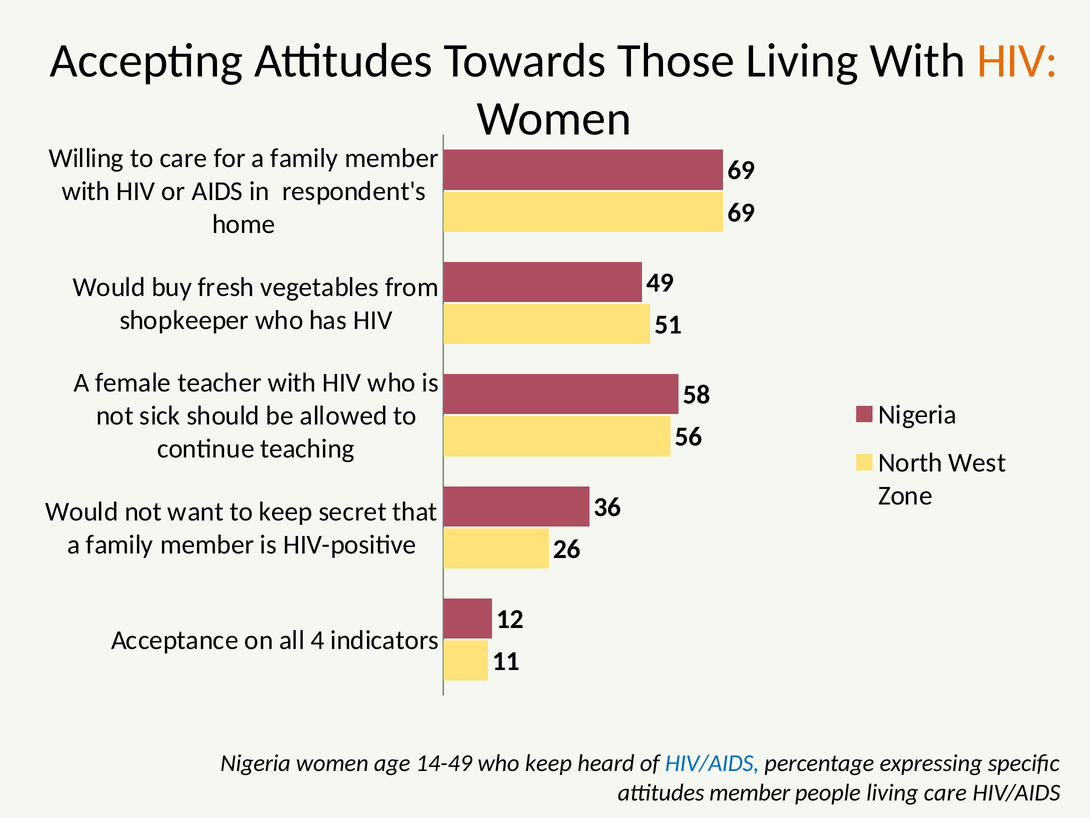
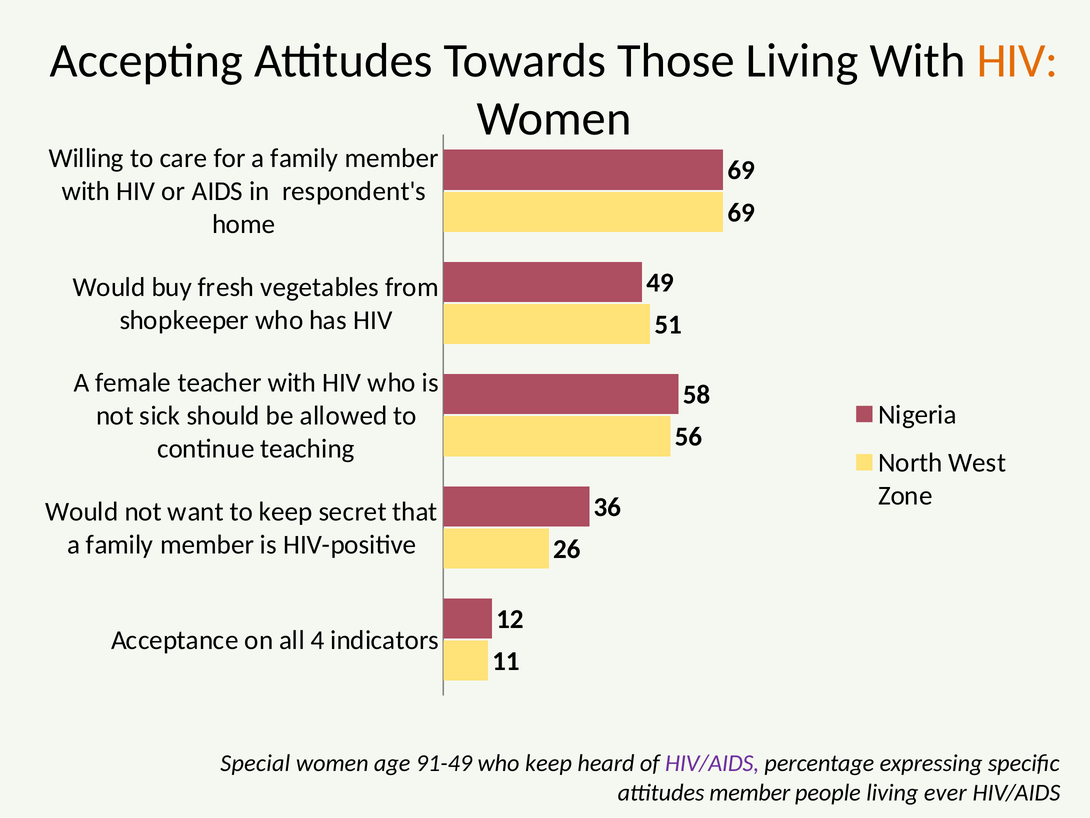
Nigeria: Nigeria -> Special (255, 763)
14-49: 14-49 -> 91-49 (444, 763)
HIV/AIDS colour: blue -> purple (712, 763)
living care: care -> ever (945, 792)
